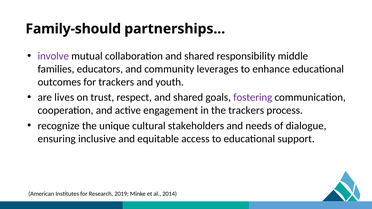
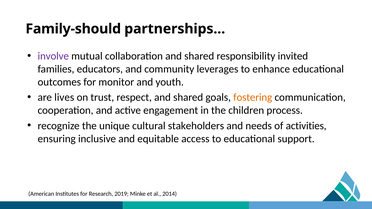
middle: middle -> invited (293, 56)
for trackers: trackers -> monitor (116, 82)
fostering colour: purple -> orange (253, 98)
the trackers: trackers -> children (246, 111)
dialogue: dialogue -> activities (306, 126)
